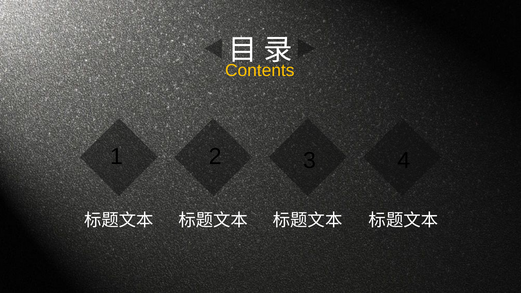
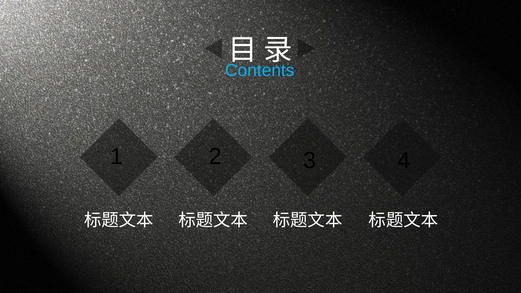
Contents colour: yellow -> light blue (260, 70)
